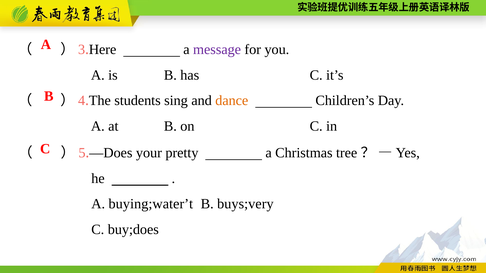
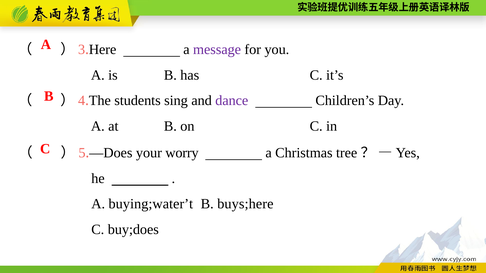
dance colour: orange -> purple (232, 101)
pretty: pretty -> worry (182, 153)
buys;very: buys;very -> buys;here (245, 204)
